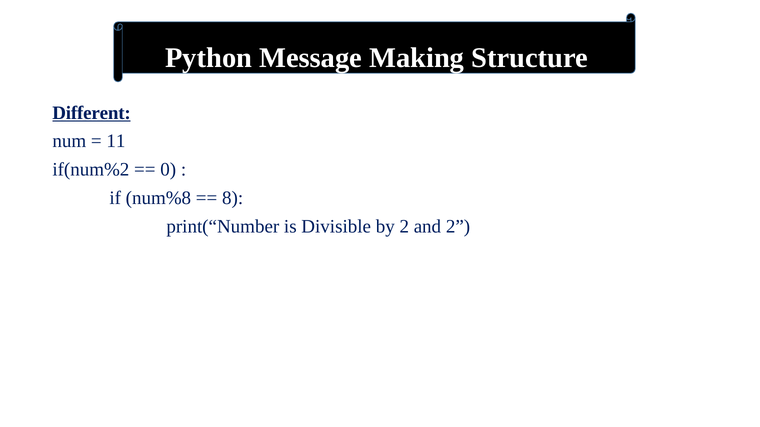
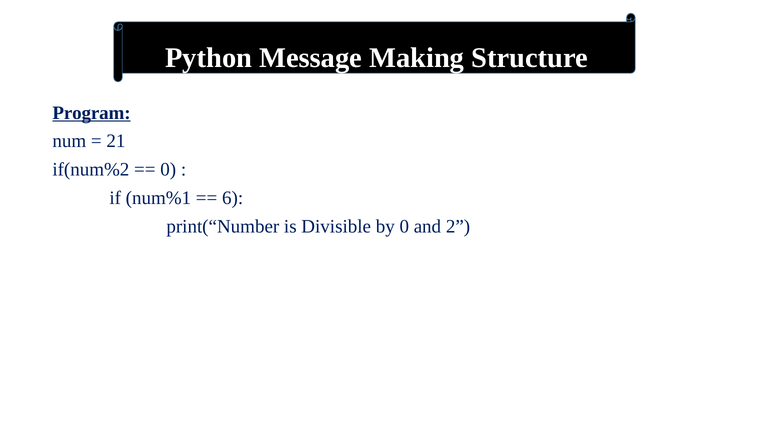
Different: Different -> Program (92, 113)
11: 11 -> 21 (116, 141)
num%8: num%8 -> num%1 (158, 198)
8: 8 -> 6 (233, 198)
by 2: 2 -> 0 (404, 227)
